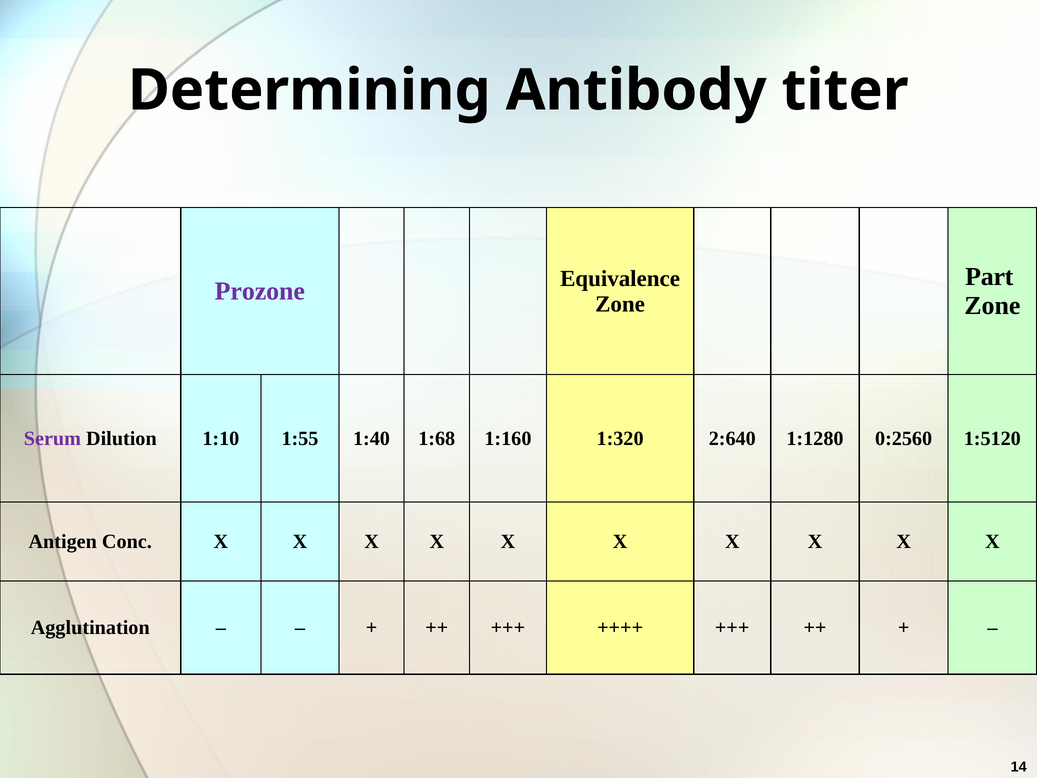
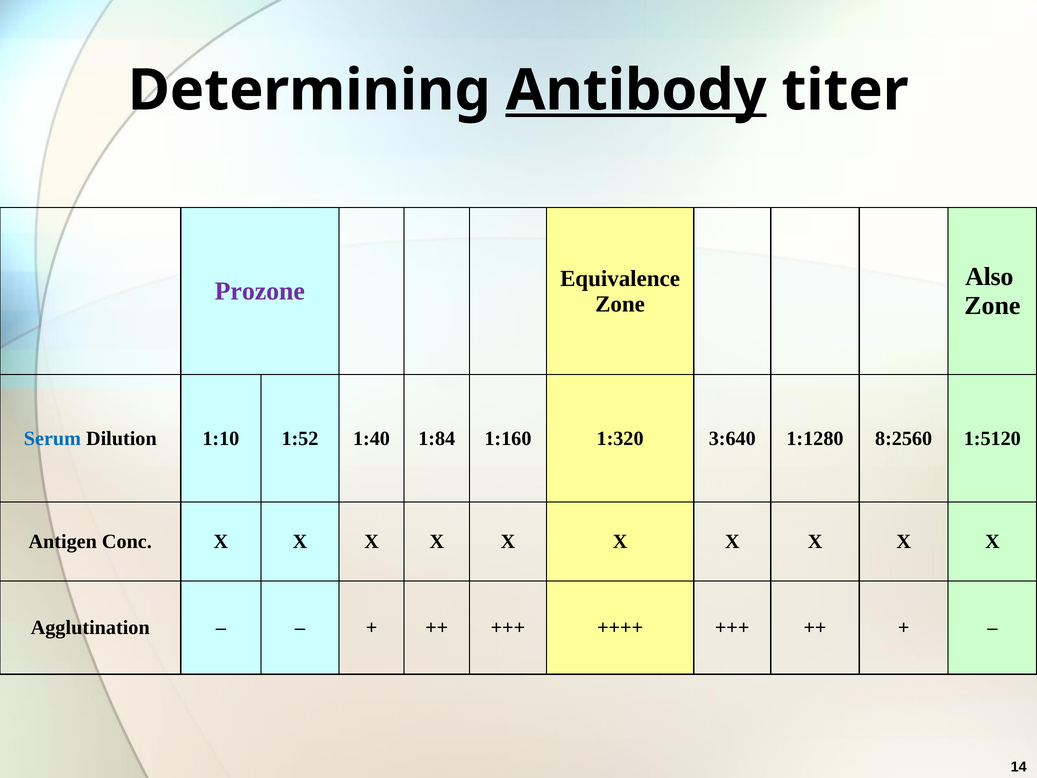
Antibody underline: none -> present (636, 90)
Part: Part -> Also (989, 277)
Serum colour: purple -> blue (52, 438)
1:55: 1:55 -> 1:52 (300, 438)
1:68: 1:68 -> 1:84 (437, 438)
2:640: 2:640 -> 3:640 (732, 438)
0:2560: 0:2560 -> 8:2560 (904, 438)
